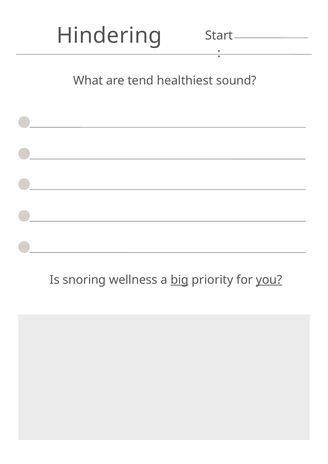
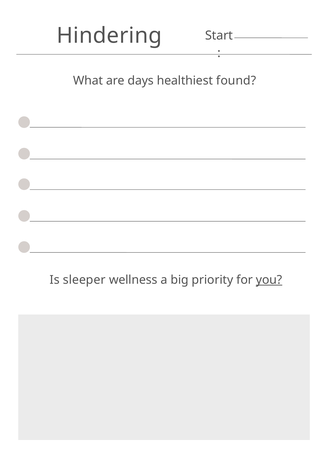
tend: tend -> days (141, 81)
sound: sound -> found (236, 81)
snoring: snoring -> sleeper (84, 280)
big underline: present -> none (180, 280)
